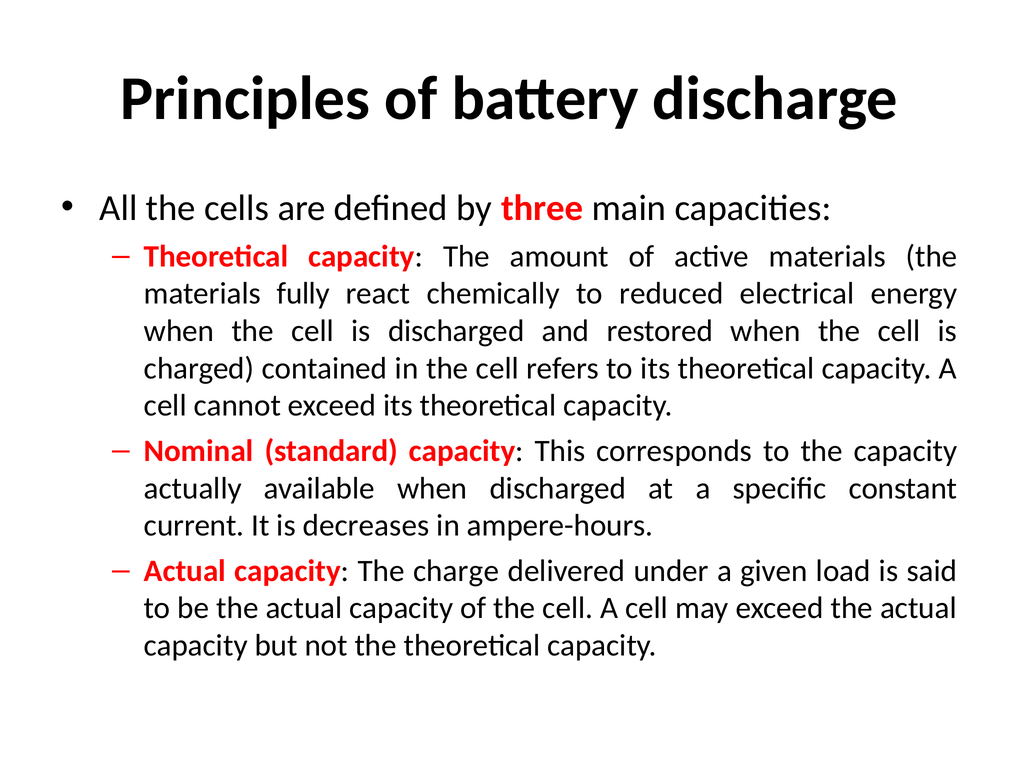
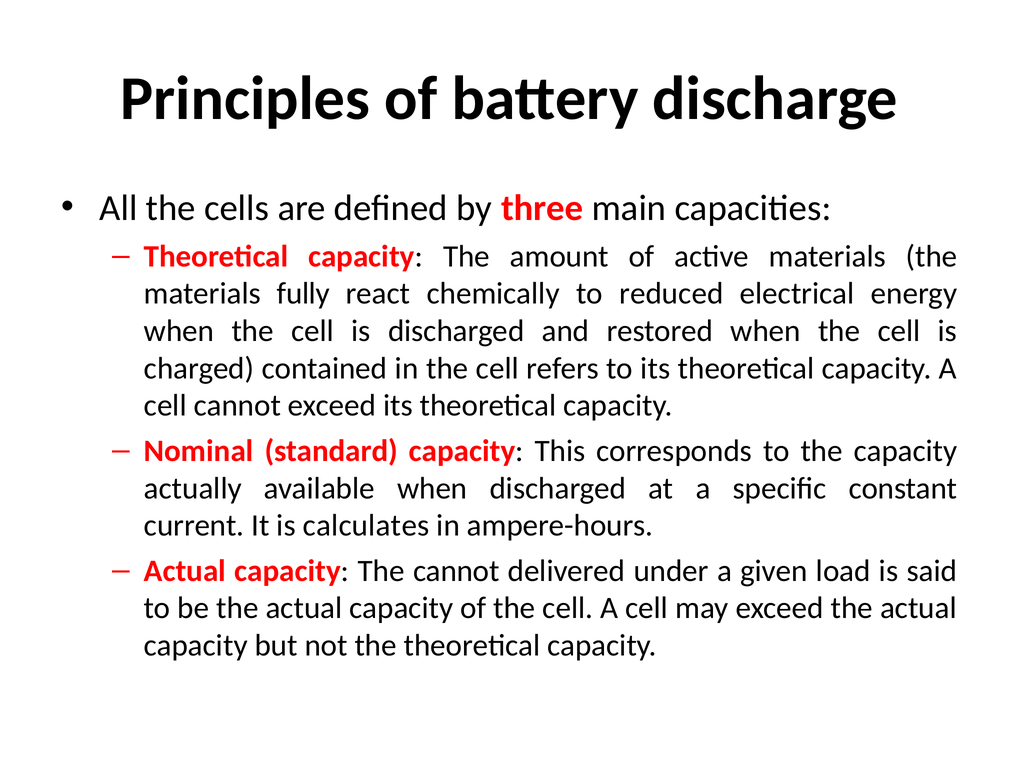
decreases: decreases -> calculates (366, 526)
The charge: charge -> cannot (456, 571)
